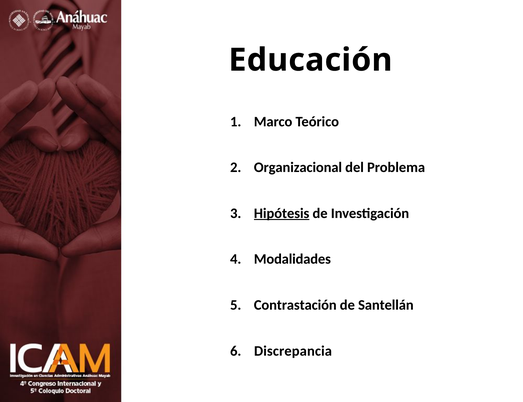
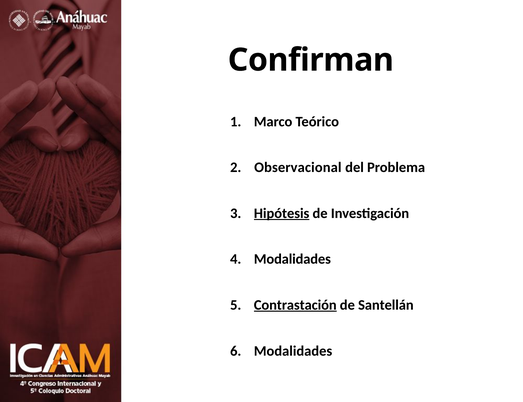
Educación: Educación -> Confirman (311, 60)
Organizacional: Organizacional -> Observacional (298, 167)
Contrastación underline: none -> present (295, 305)
Discrepancia: Discrepancia -> Modalidades (293, 351)
